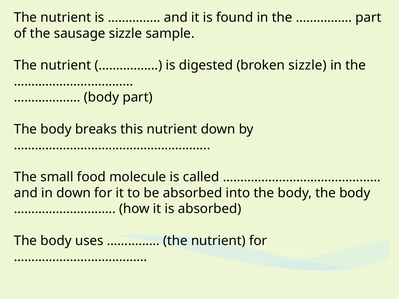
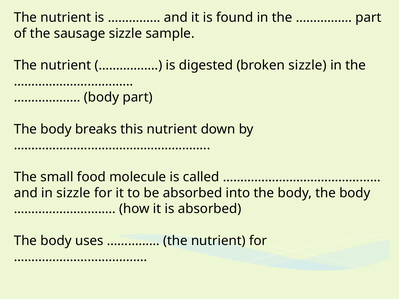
in down: down -> sizzle (73, 193)
